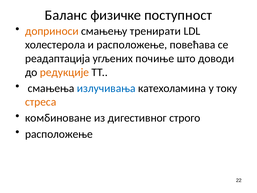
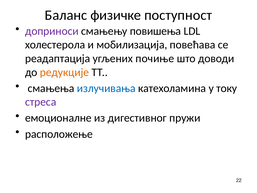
доприноси colour: orange -> purple (52, 31)
тренирати: тренирати -> повишења (155, 31)
и расположење: расположење -> мобилизација (132, 45)
стреса colour: orange -> purple (41, 102)
комбиноване: комбиноване -> емоционалне (58, 118)
строго: строго -> пружи (185, 118)
